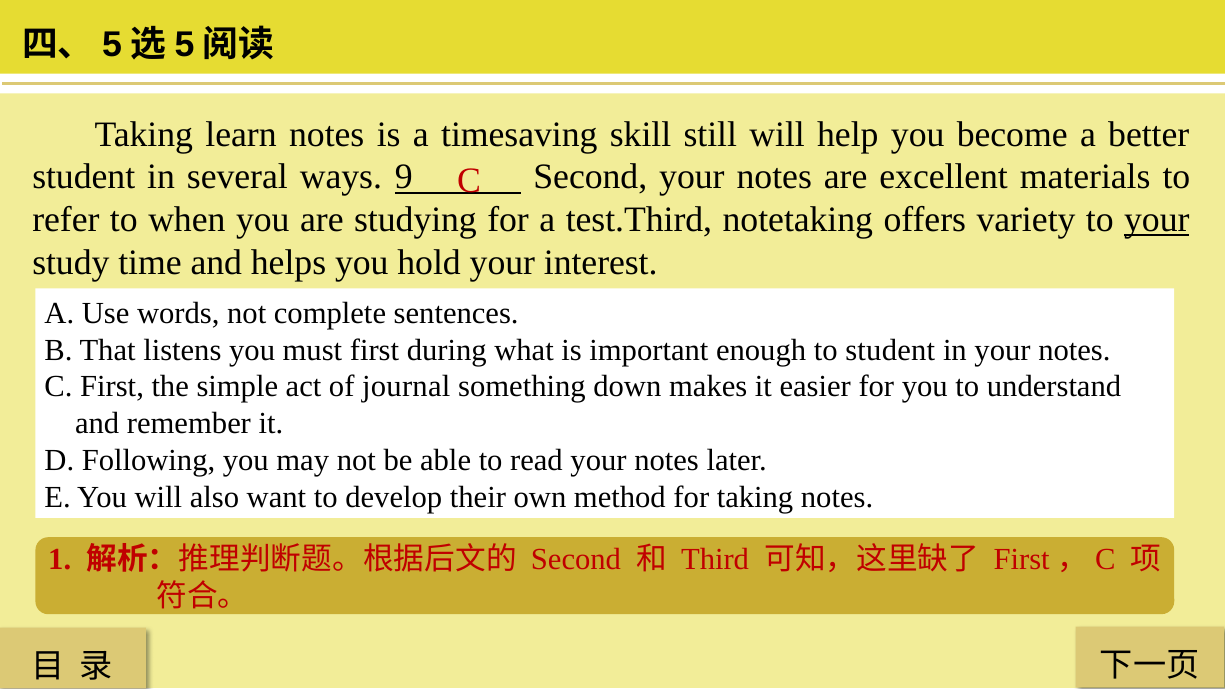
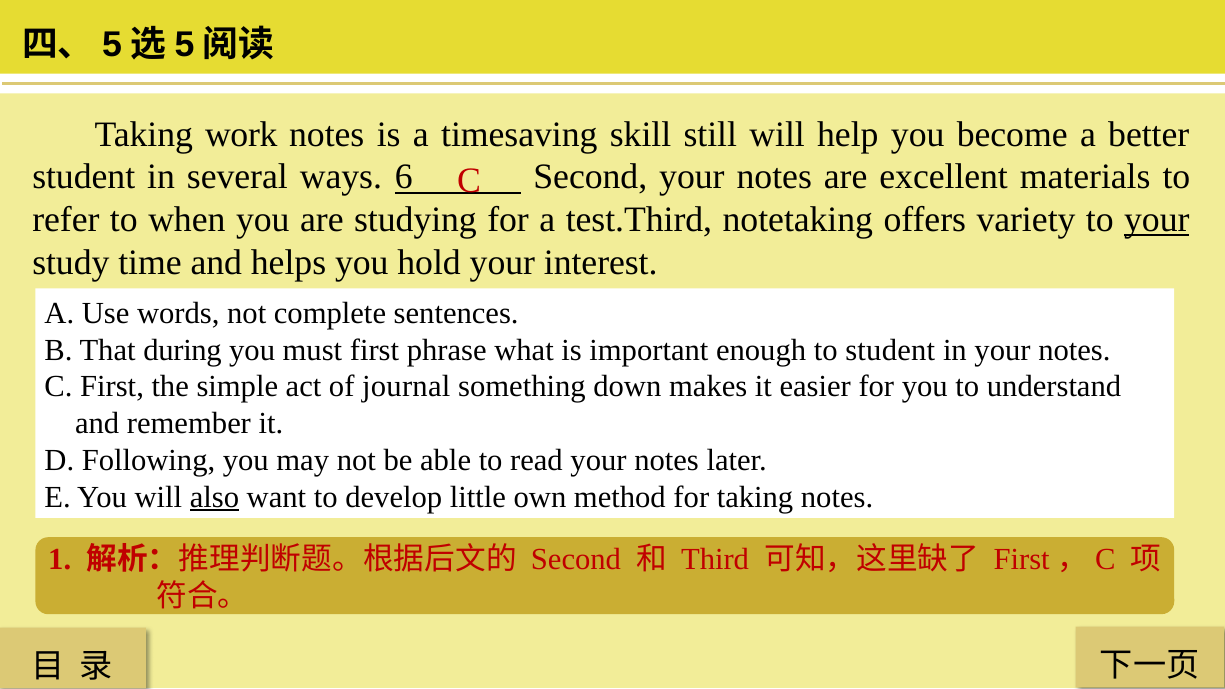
learn: learn -> work (241, 134)
9: 9 -> 6 (404, 177)
listens: listens -> during (183, 350)
during: during -> phrase (447, 350)
also underline: none -> present (214, 497)
their: their -> little (478, 497)
